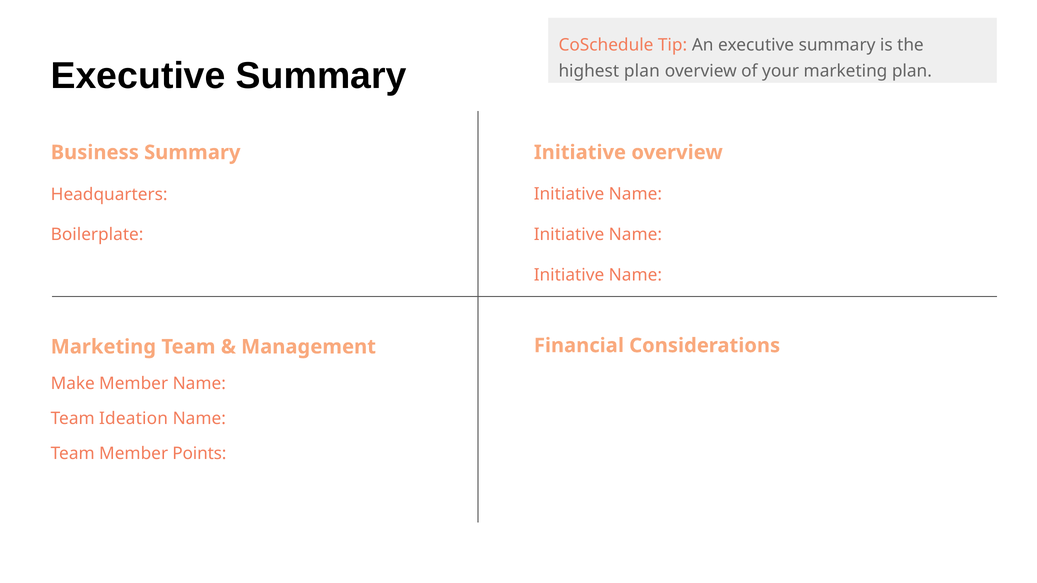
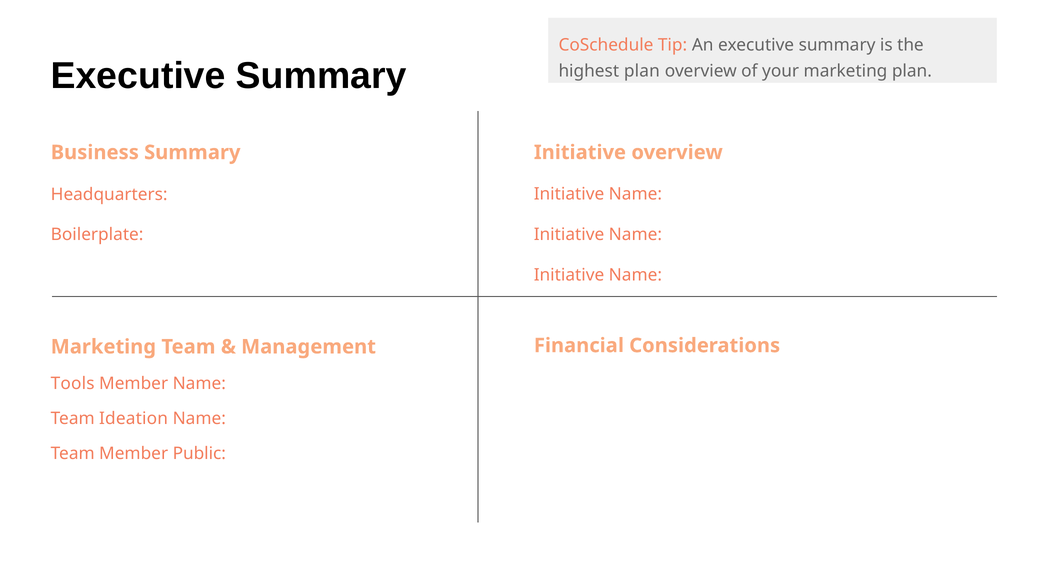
Make: Make -> Tools (73, 384)
Points: Points -> Public (199, 454)
